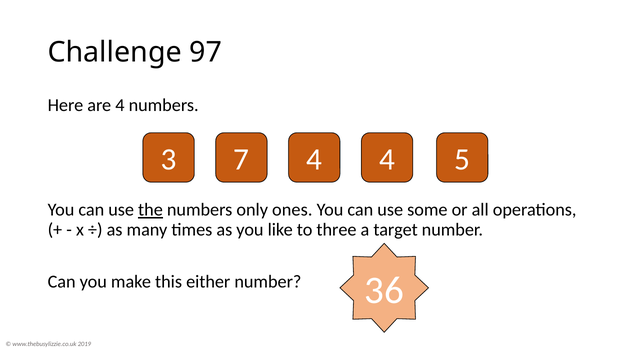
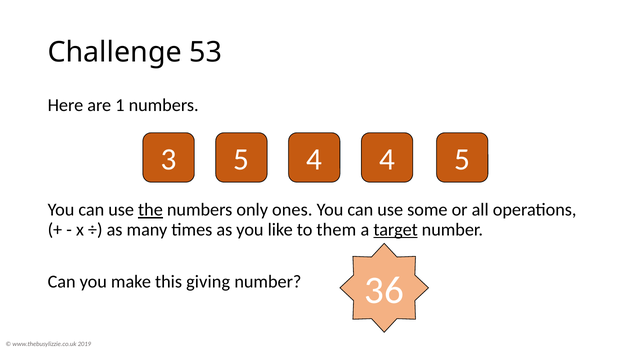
97: 97 -> 53 (206, 53)
are 4: 4 -> 1 (120, 106)
3 7: 7 -> 5 (241, 160)
three: three -> them (336, 230)
target underline: none -> present (396, 230)
either: either -> giving (208, 282)
